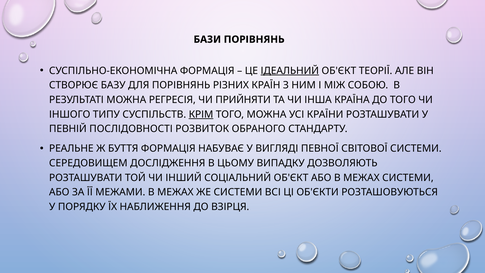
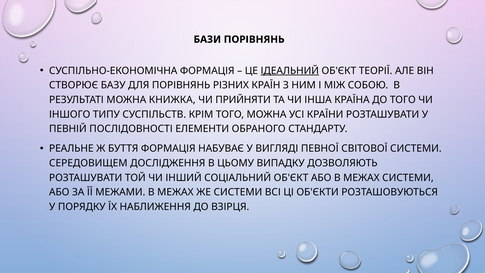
РЕГРЕСІЯ: РЕГРЕСІЯ -> КНИЖКА (172, 100)
КРІМ underline: present -> none (201, 114)
РОЗВИТОК: РОЗВИТОК -> ЕЛЕМЕНТИ (202, 129)
